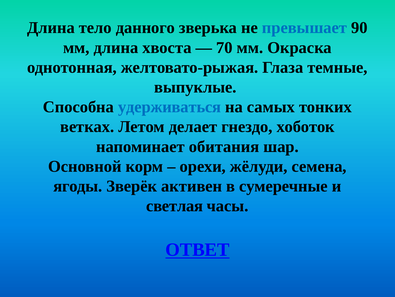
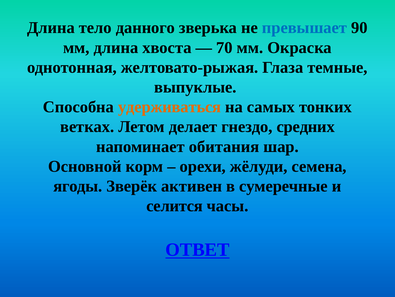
удерживаться colour: blue -> orange (170, 107)
хоботок: хоботок -> средних (306, 126)
светлая: светлая -> селится (175, 205)
